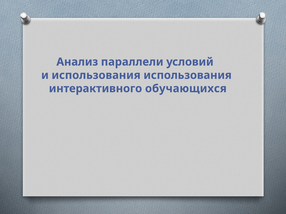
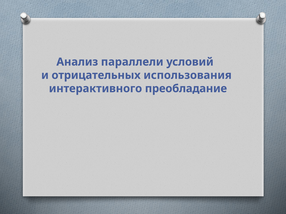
и использования: использования -> отрицательных (96, 75)
обучающихся: обучающихся -> преобладание (186, 89)
